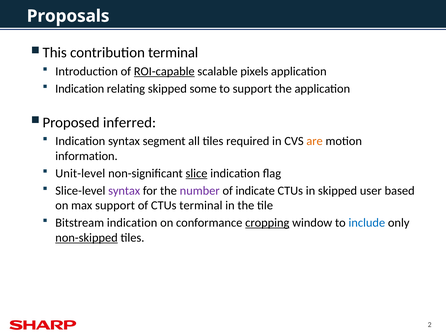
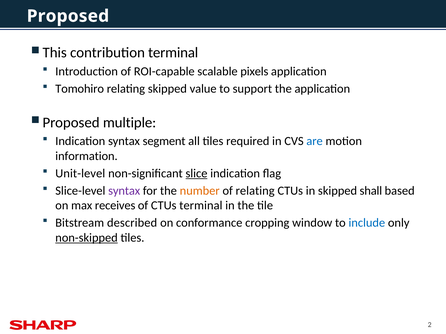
Proposals: Proposals -> Proposed (68, 16)
ROI-capable underline: present -> none (164, 71)
Indication: Indication -> Tomohiro (80, 89)
some: some -> value (203, 89)
inferred: inferred -> multiple (130, 123)
are colour: orange -> blue (315, 141)
number colour: purple -> orange (200, 191)
of indicate: indicate -> relating (255, 191)
user: user -> shall (371, 191)
max support: support -> receives (115, 206)
Bitstream indication: indication -> described (132, 223)
cropping underline: present -> none (267, 223)
